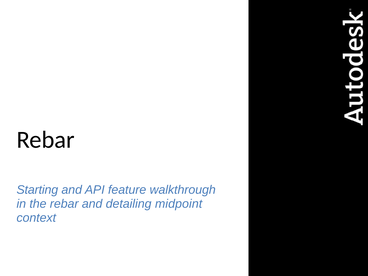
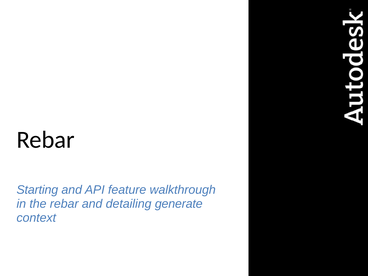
midpoint: midpoint -> generate (179, 204)
